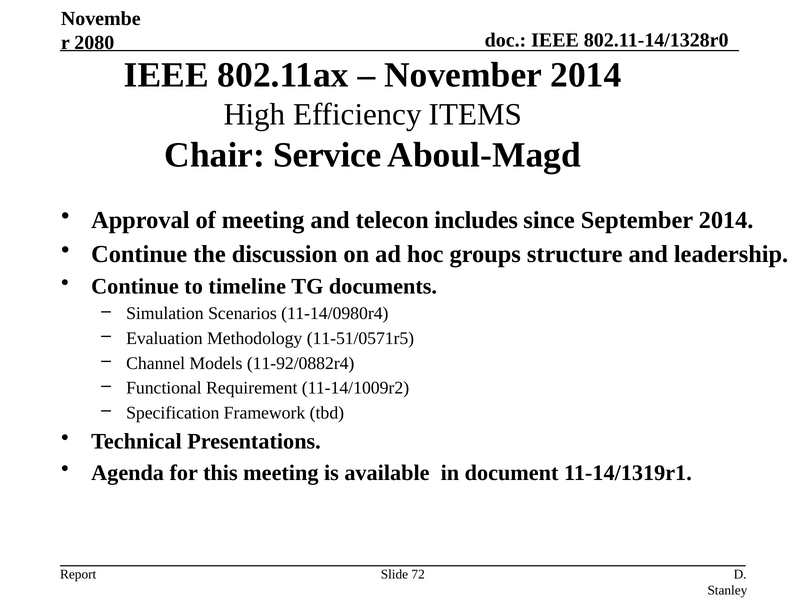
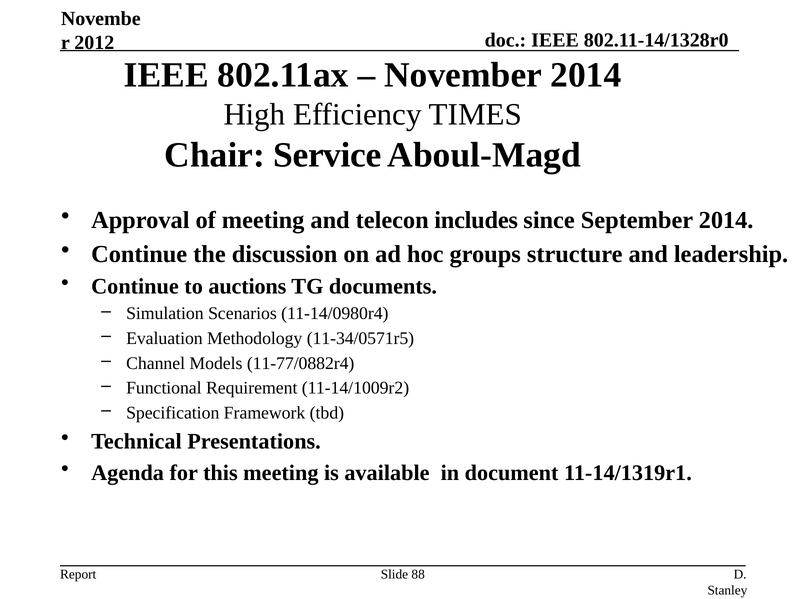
2080: 2080 -> 2012 (94, 43)
ITEMS: ITEMS -> TIMES (475, 115)
timeline: timeline -> auctions (247, 287)
11-51/0571r5: 11-51/0571r5 -> 11-34/0571r5 (360, 339)
11-92/0882r4: 11-92/0882r4 -> 11-77/0882r4 (301, 363)
72: 72 -> 88 (418, 575)
